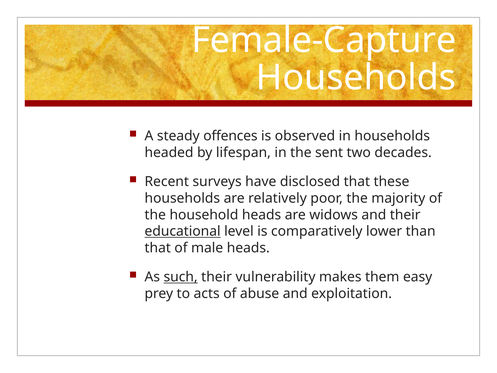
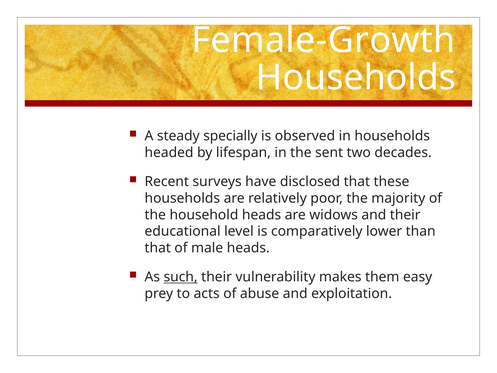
Female-Capture: Female-Capture -> Female-Growth (324, 40)
offences: offences -> specially (230, 136)
educational underline: present -> none (183, 231)
